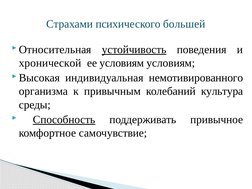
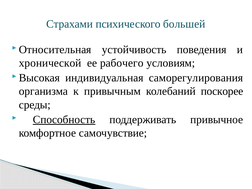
устойчивость underline: present -> none (134, 50)
ее условиям: условиям -> рабочего (122, 63)
немотивированного: немотивированного -> саморегулирования (196, 78)
культура: культура -> поскорее (222, 91)
